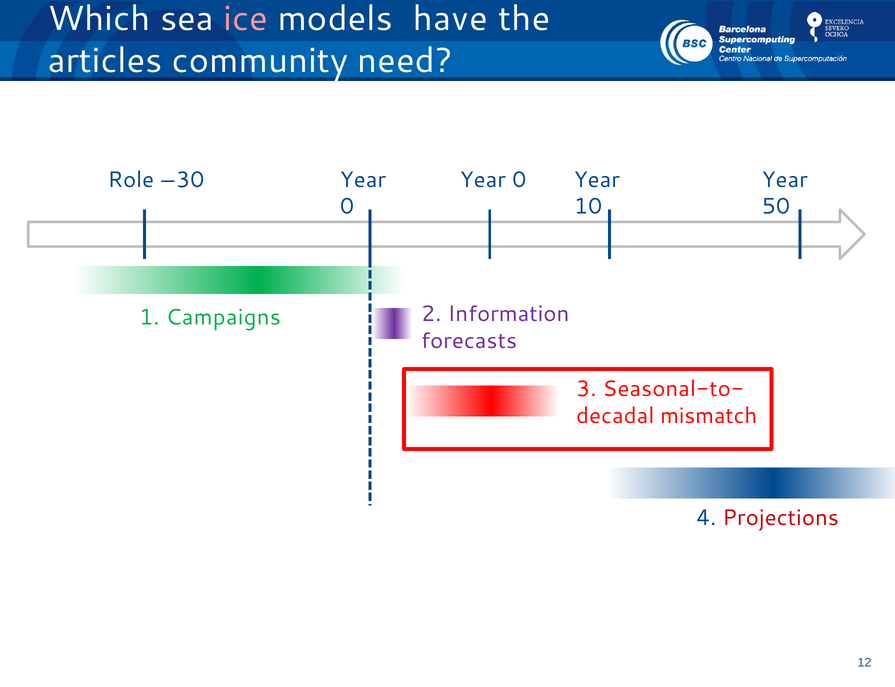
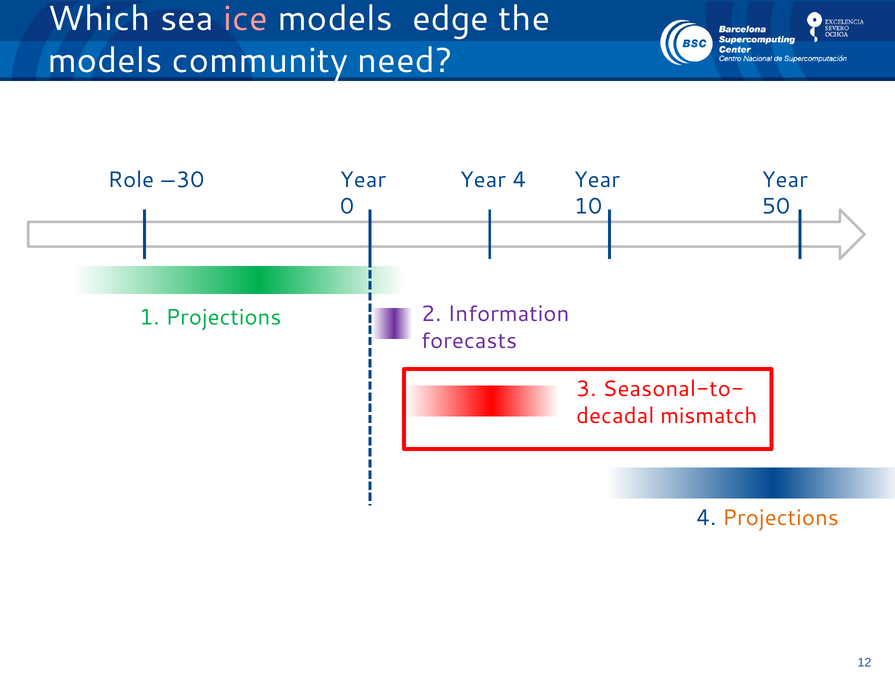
have: have -> edge (451, 19)
articles: articles -> models (105, 61)
0: 0 -> 4 (519, 180)
1 Campaigns: Campaigns -> Projections (223, 318)
Projections colour: red -> orange (781, 518)
